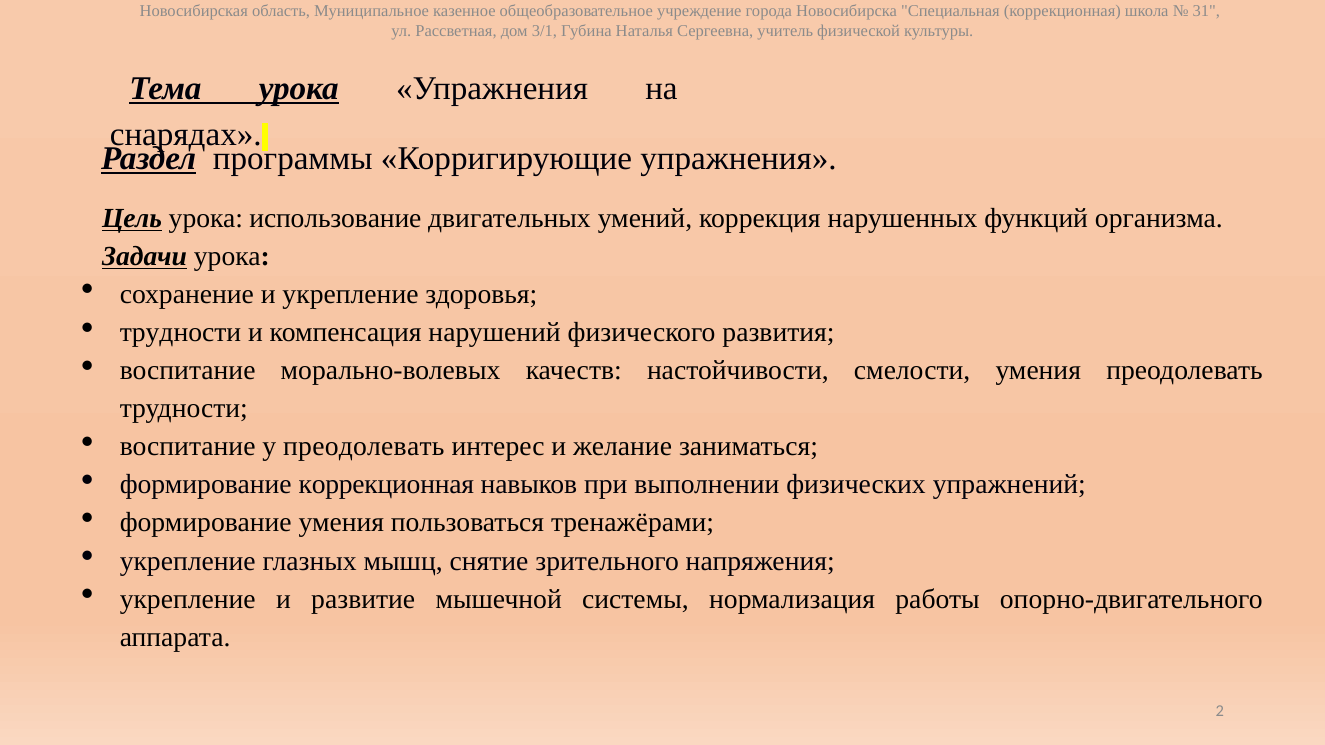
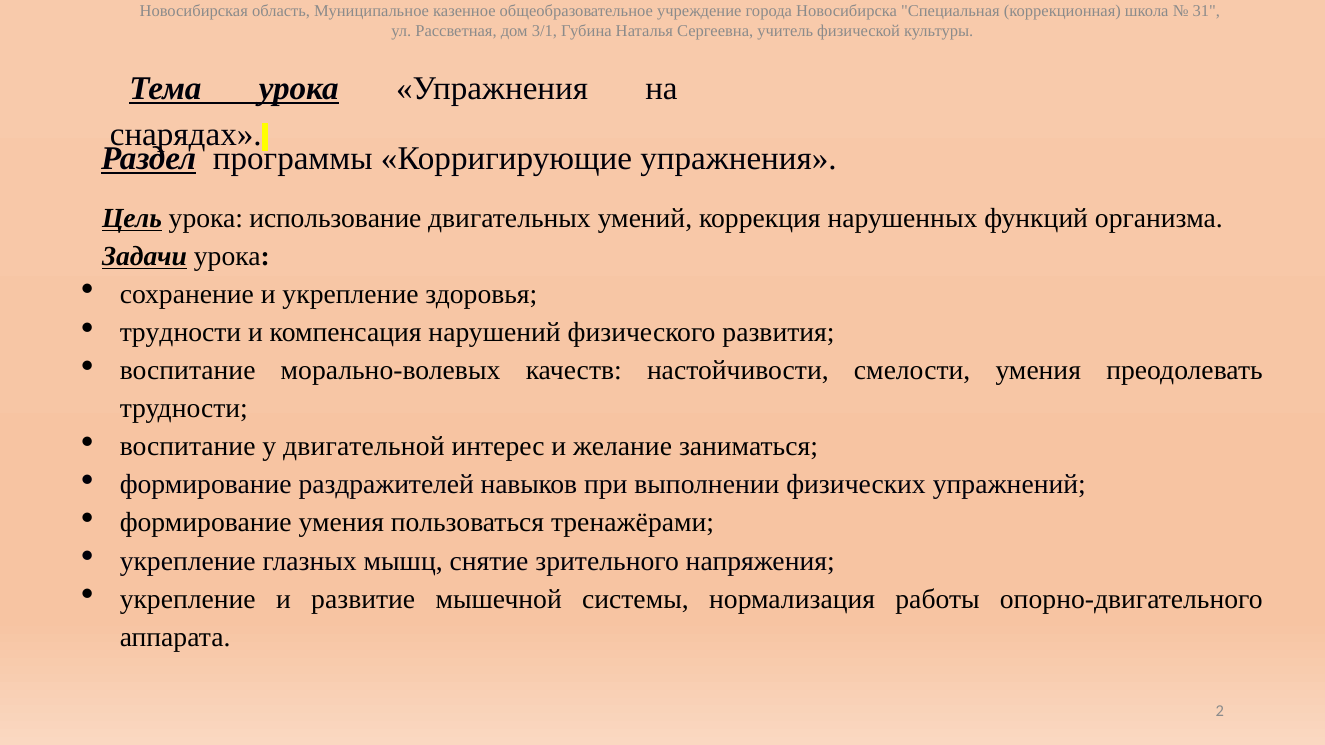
у преодолевать: преодолевать -> двигательной (364, 447)
формирование коррекционная: коррекционная -> раздражителей (386, 485)
